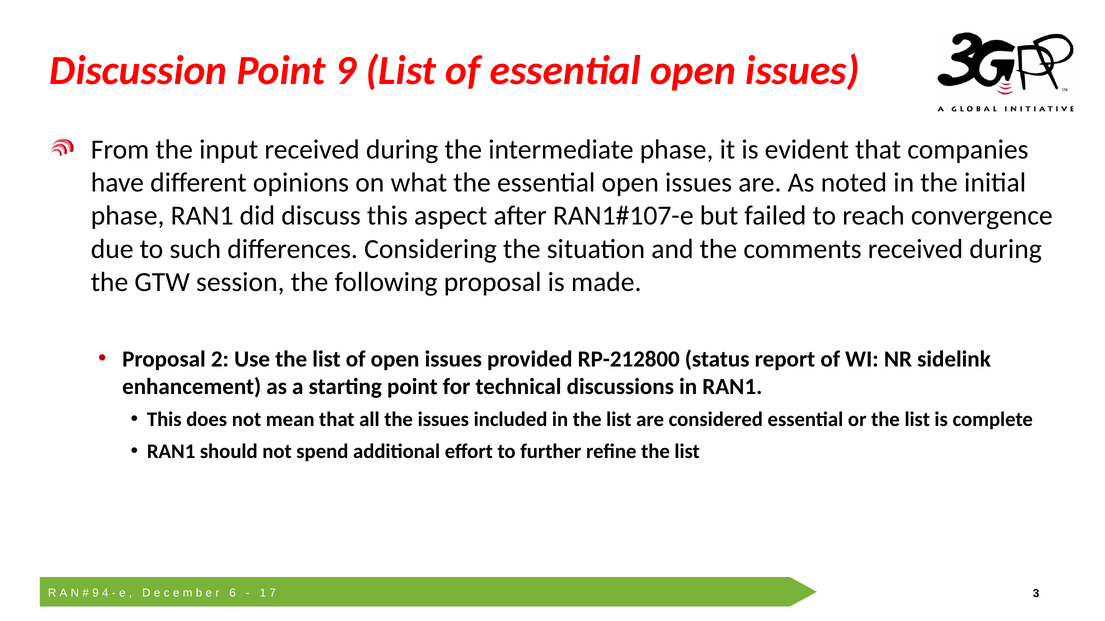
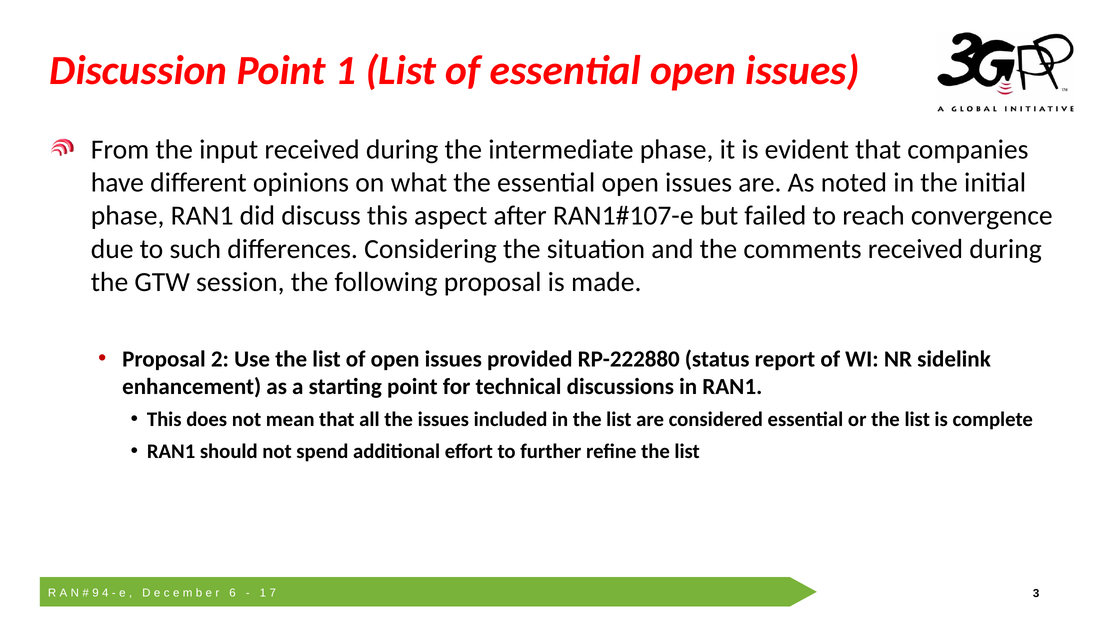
Point 9: 9 -> 1 (346, 70)
RP-212800: RP-212800 -> RP-222880 (629, 359)
